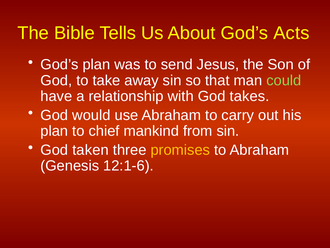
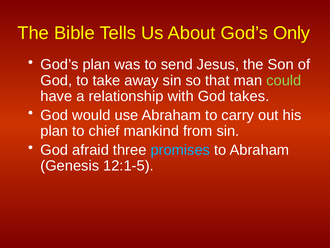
Acts: Acts -> Only (292, 33)
taken: taken -> afraid (91, 150)
promises colour: yellow -> light blue (180, 150)
12:1-6: 12:1-6 -> 12:1-5 (128, 165)
